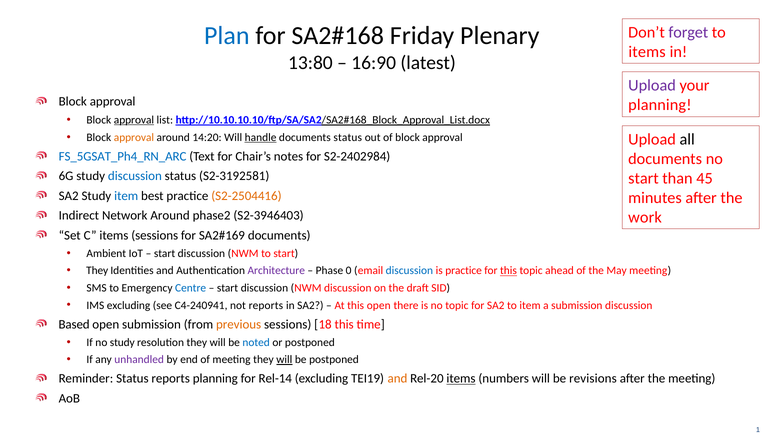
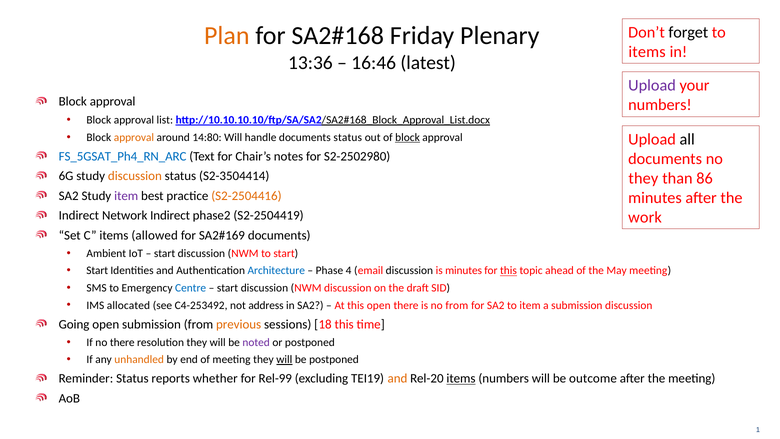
Plan colour: blue -> orange (227, 36)
forget colour: purple -> black (688, 32)
13:80: 13:80 -> 13:36 (310, 63)
16:90: 16:90 -> 16:46 (374, 63)
planning: planning -> numbers (660, 105)
approval underline: present -> none (134, 120)
14:20: 14:20 -> 14:80 (207, 137)
handle underline: present -> none (261, 137)
block underline: none -> present (408, 137)
S2-2402984: S2-2402984 -> S2-2502980 (357, 156)
discussion colour: blue -> orange (135, 176)
S2-3192581: S2-3192581 -> S2-3504414 (234, 176)
start: start -> they (643, 178)
45: 45 -> 86 (705, 178)
item colour: blue -> purple (126, 196)
Network Around: Around -> Indirect (170, 215)
S2-3946403: S2-3946403 -> S2-2504419 (269, 215)
items sessions: sessions -> allowed (155, 235)
They: They -> Start (97, 271)
Architecture colour: purple -> blue (276, 271)
0: 0 -> 4 (349, 271)
discussion colour: blue -> black (409, 271)
is practice: practice -> minutes (464, 271)
IMS excluding: excluding -> allocated (128, 305)
C4-240941: C4-240941 -> C4-253492 (201, 305)
not reports: reports -> address (266, 305)
no topic: topic -> from (457, 305)
Based: Based -> Going (74, 324)
no study: study -> there (122, 342)
noted colour: blue -> purple (256, 342)
unhandled colour: purple -> orange (139, 359)
reports planning: planning -> whether (215, 378)
Rel-14: Rel-14 -> Rel-99 (275, 378)
revisions: revisions -> outcome (593, 378)
